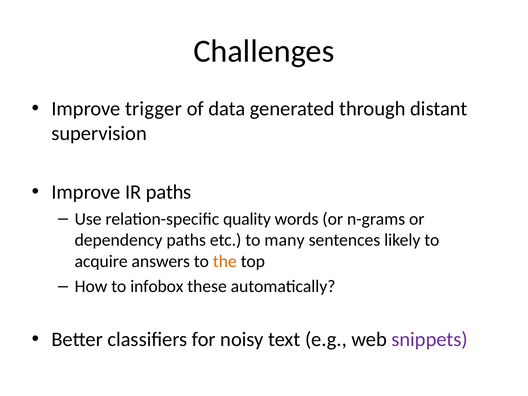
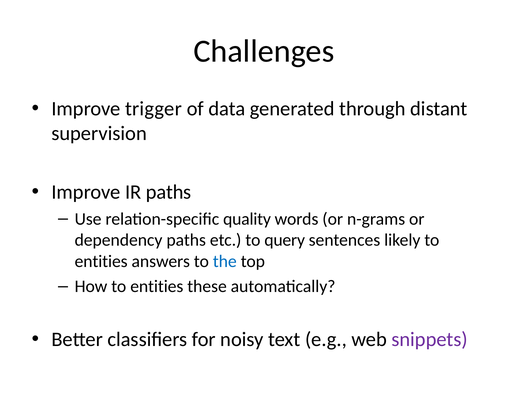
many: many -> query (285, 240)
acquire: acquire -> entities (101, 261)
the colour: orange -> blue (225, 261)
How to infobox: infobox -> entities (157, 286)
